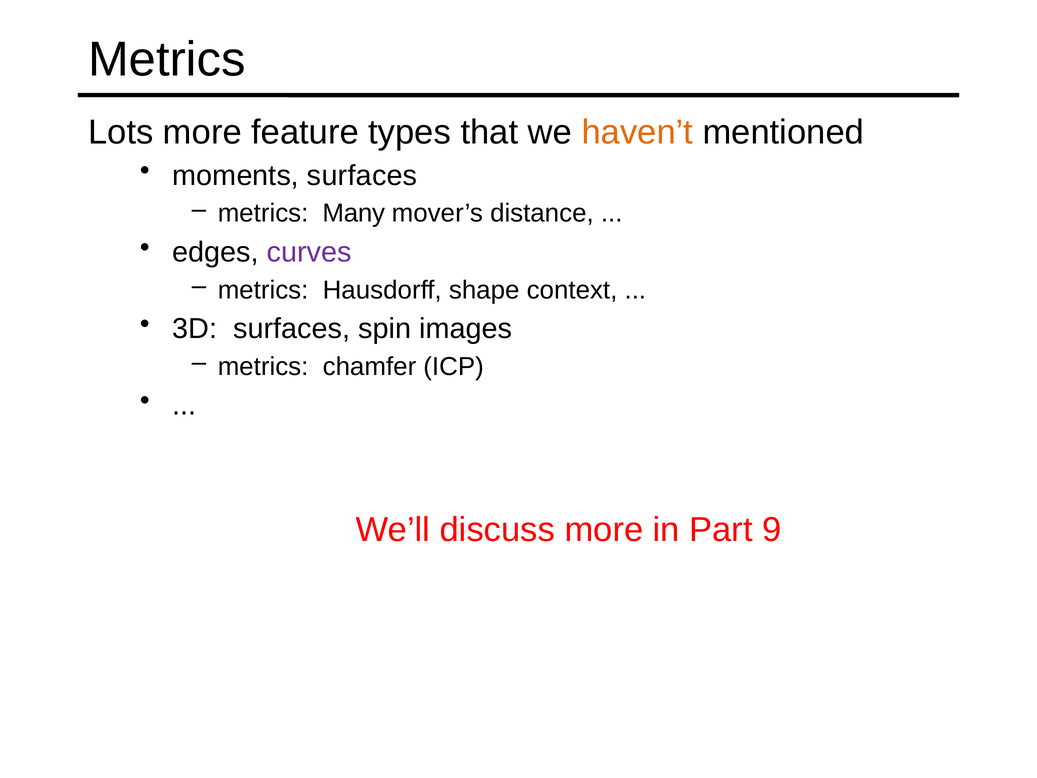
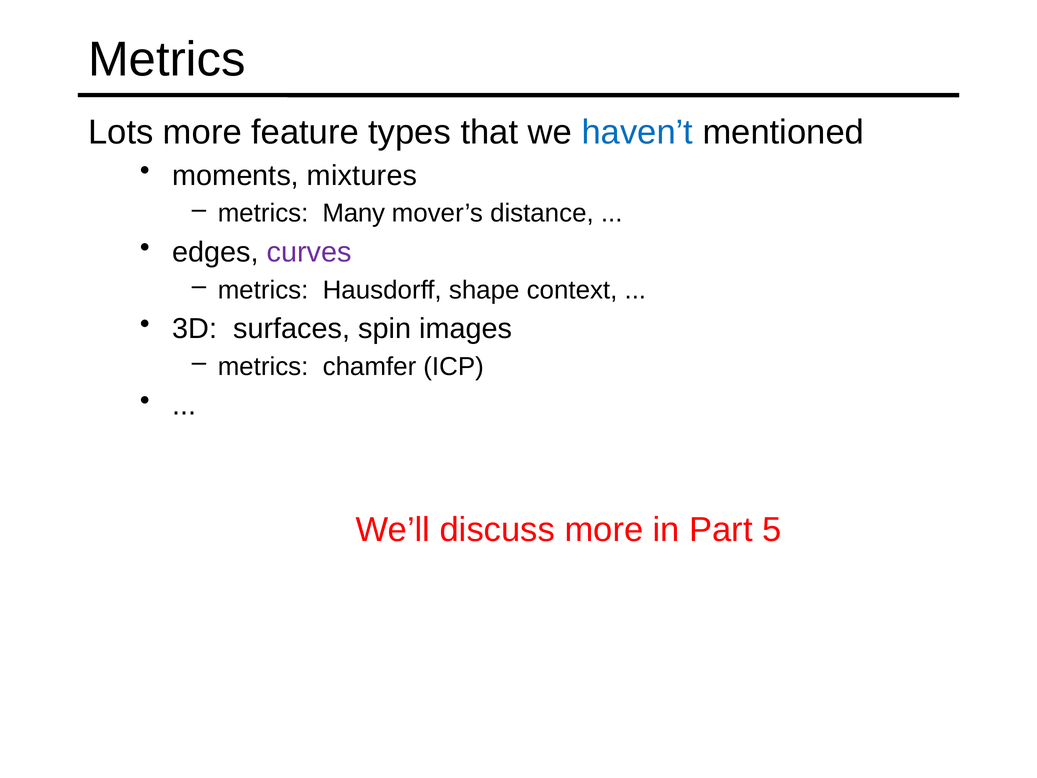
haven’t colour: orange -> blue (637, 132)
moments surfaces: surfaces -> mixtures (362, 175)
9: 9 -> 5 (772, 529)
